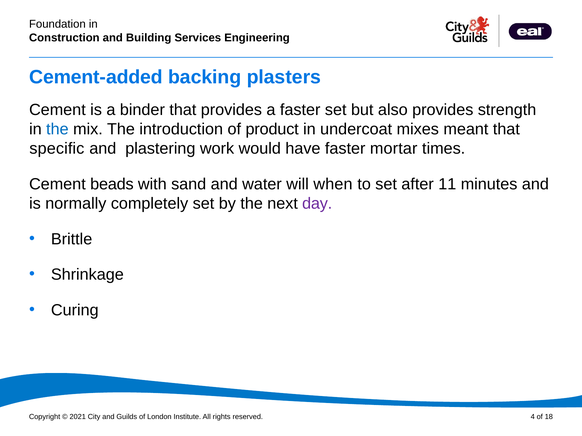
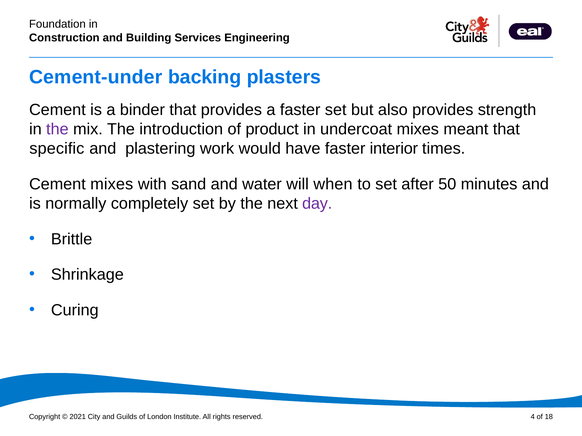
Cement-added: Cement-added -> Cement-under (96, 77)
the colour: blue -> purple (57, 129)
mortar: mortar -> interior (394, 149)
Cement beads: beads -> mixes (112, 184)
11: 11 -> 50 (447, 184)
